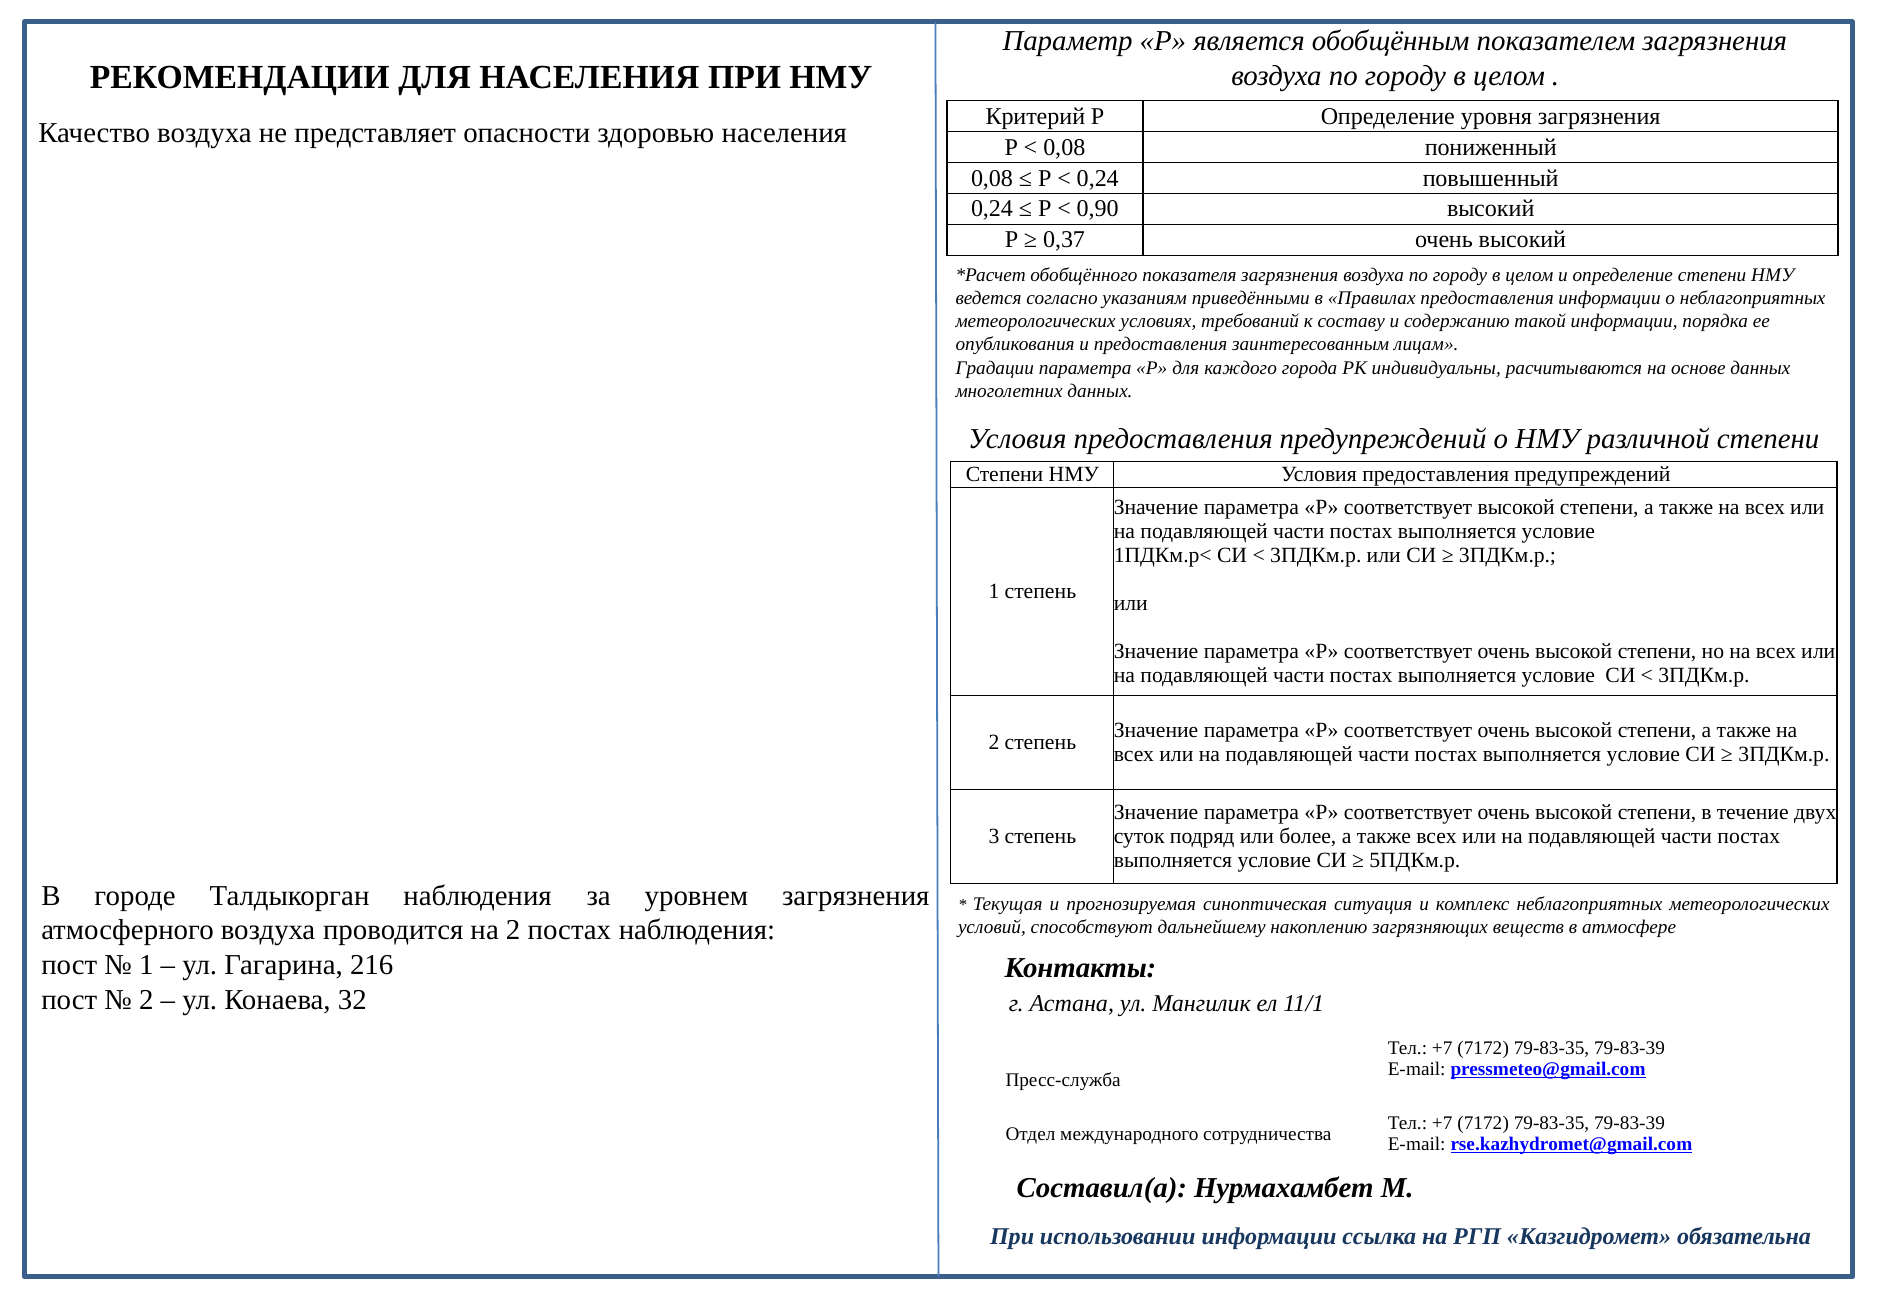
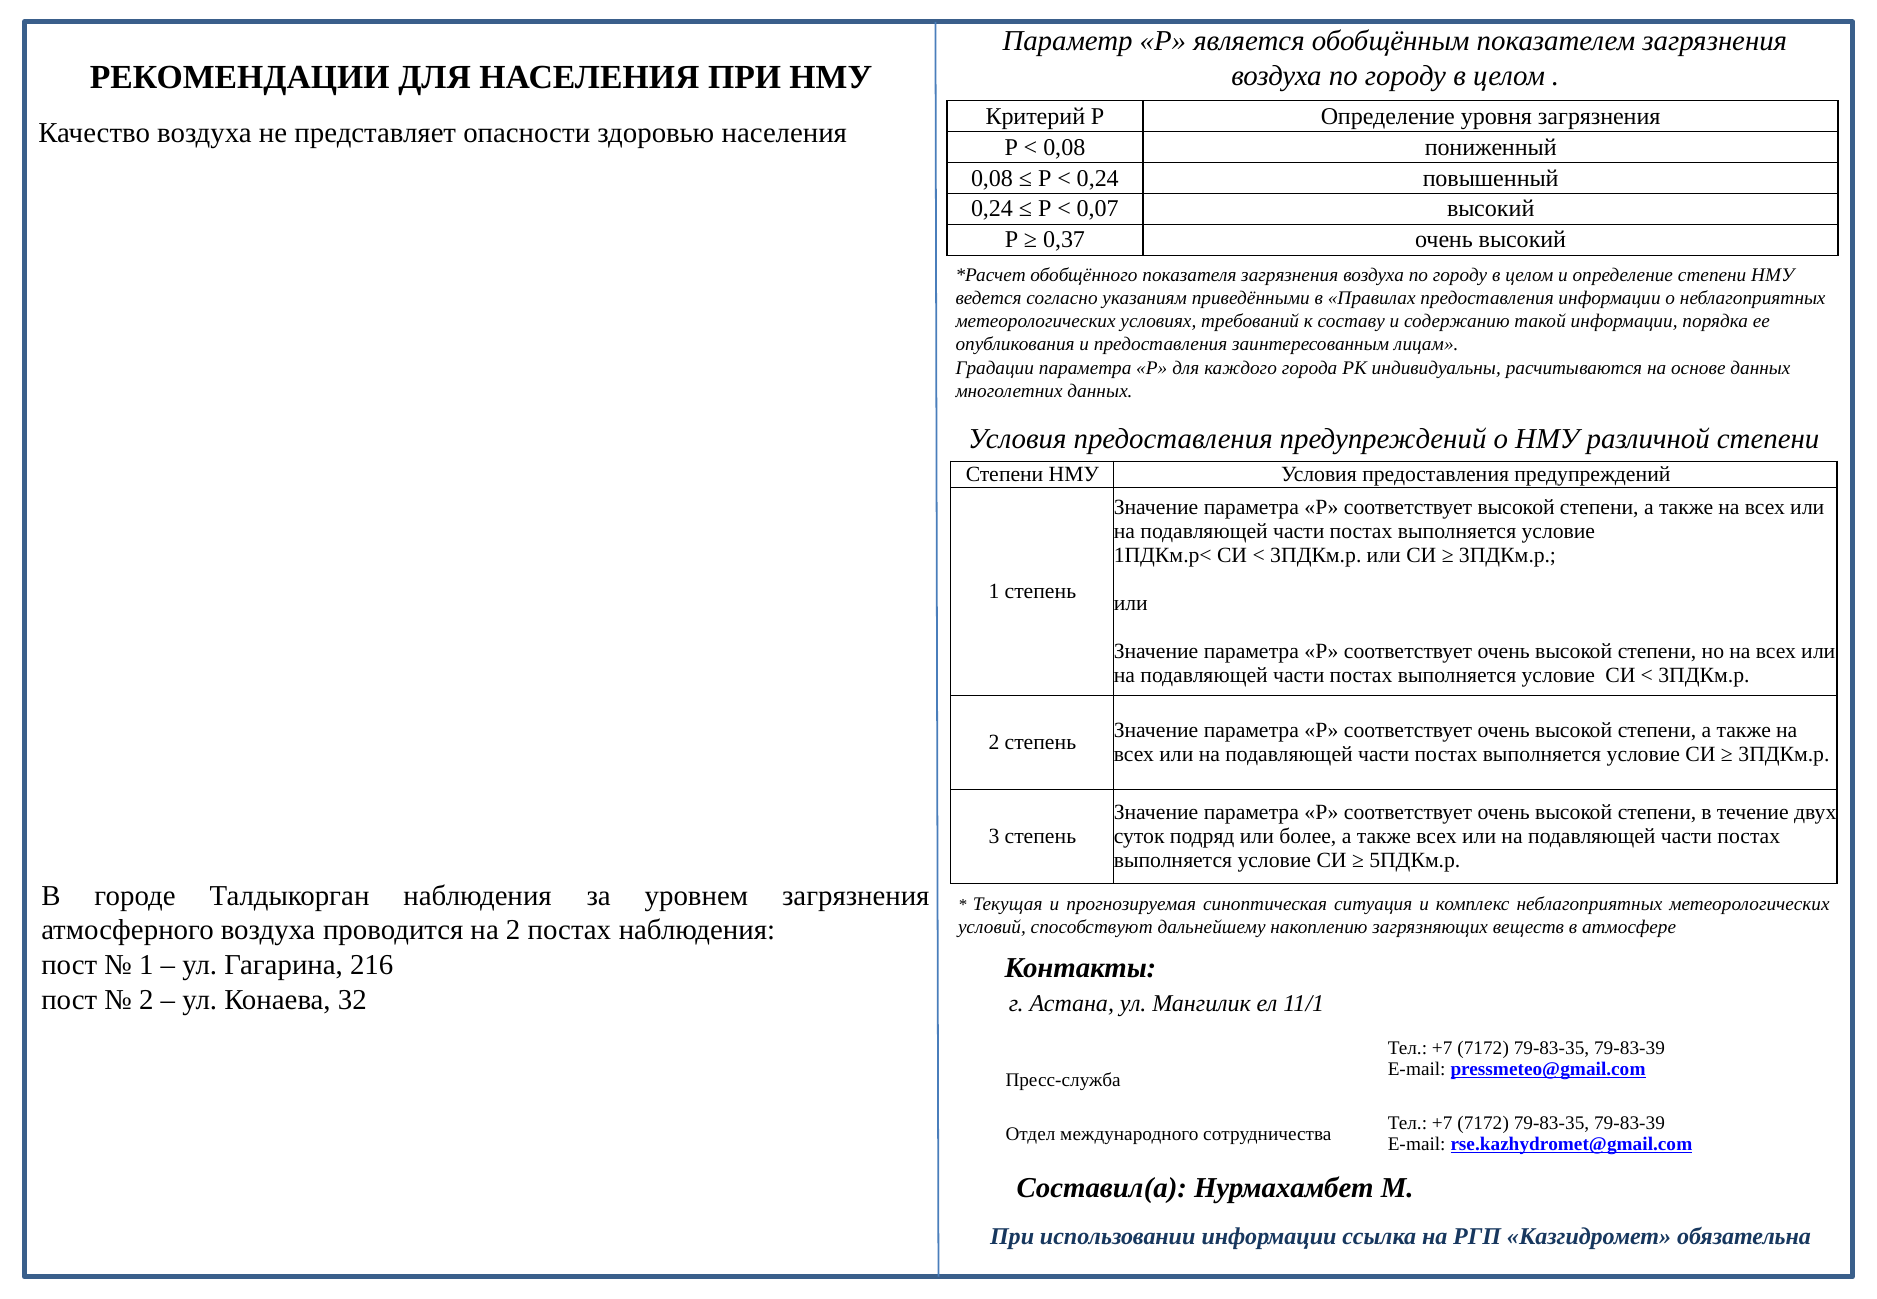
0,90: 0,90 -> 0,07 (1098, 209)
